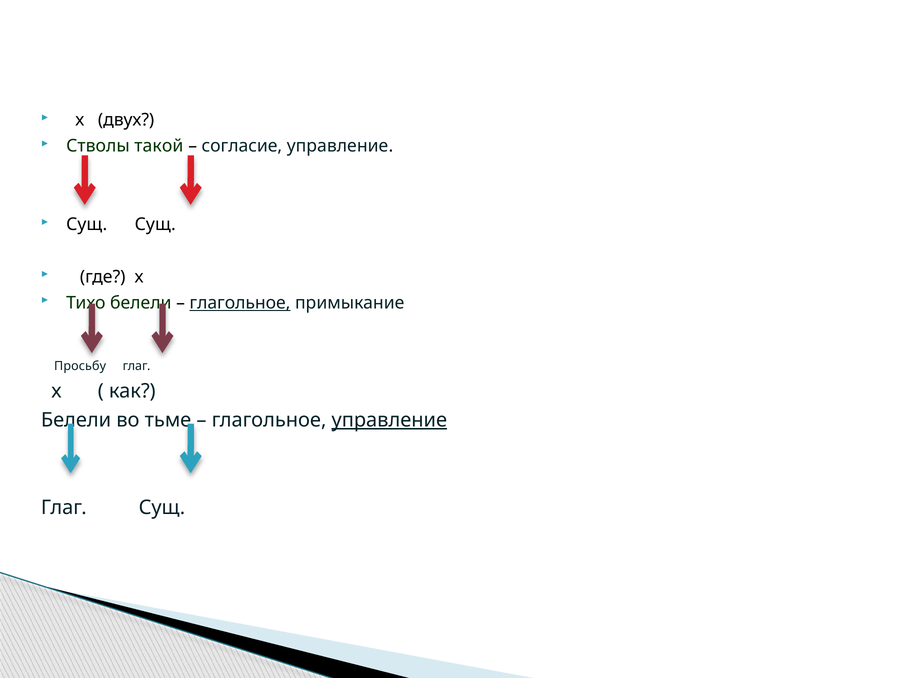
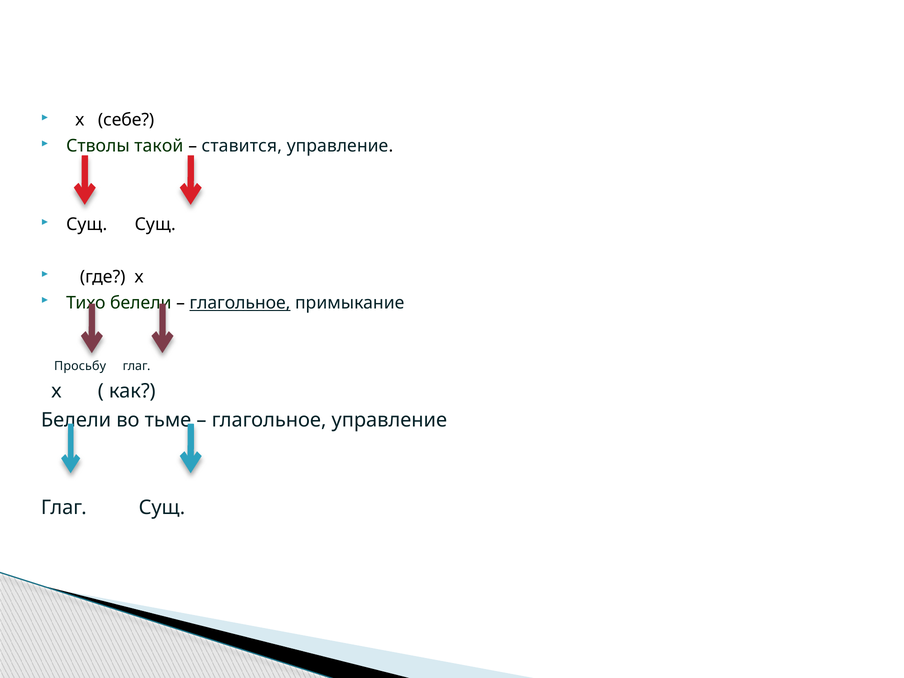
двух: двух -> себе (126, 120)
согласие: согласие -> ставится (242, 146)
управление underline: present -> none (389, 420)
